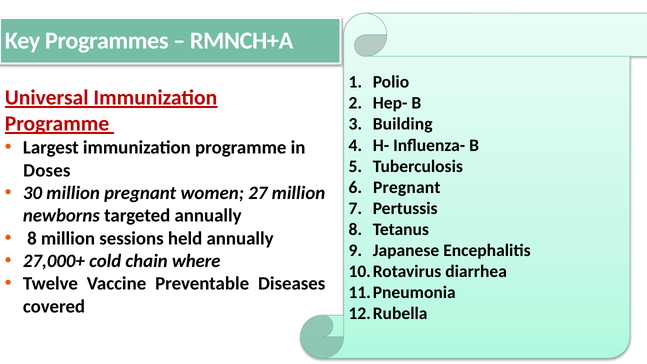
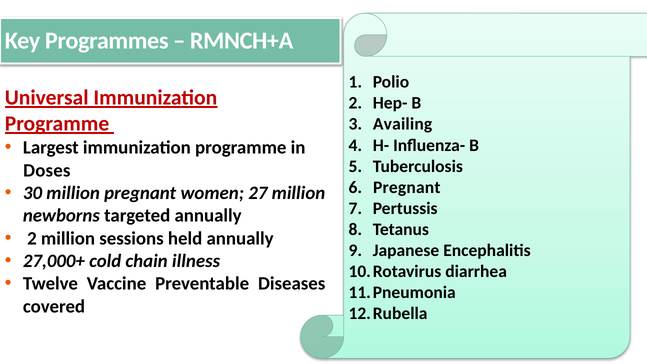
Building: Building -> Availing (403, 124)
8: 8 -> 2 (32, 238)
where: where -> illness (196, 261)
